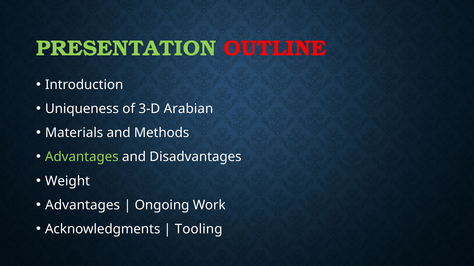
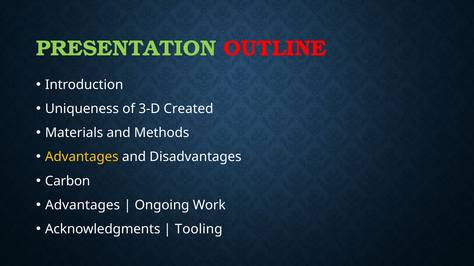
Arabian: Arabian -> Created (188, 109)
Advantages colour: light green -> yellow (82, 157)
Weight: Weight -> Carbon (68, 181)
